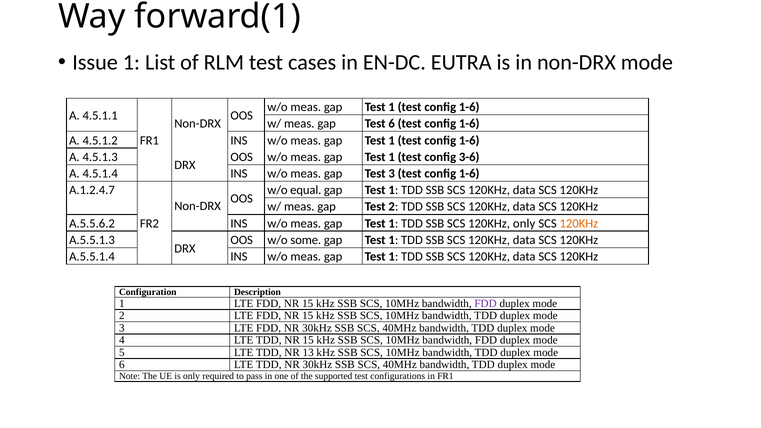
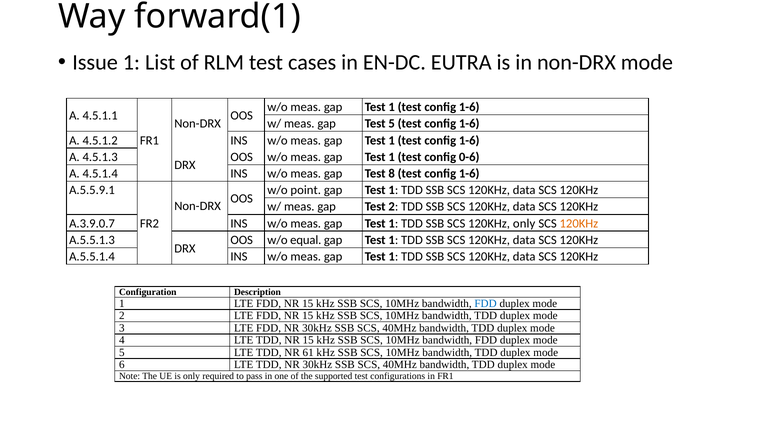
Test 6: 6 -> 5 (392, 124)
3-6: 3-6 -> 0-6 (469, 157)
Test 3: 3 -> 8 (392, 174)
A.1.2.4.7: A.1.2.4.7 -> A.5.5.9.1 (92, 190)
equal: equal -> point (306, 190)
A.5.5.6.2: A.5.5.6.2 -> A.3.9.0.7 (92, 223)
some: some -> equal (306, 240)
FDD colour: purple -> blue (486, 303)
13: 13 -> 61 (308, 353)
